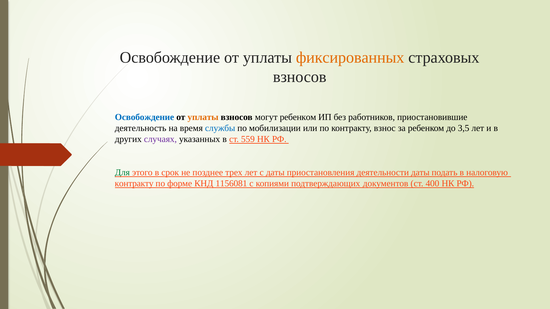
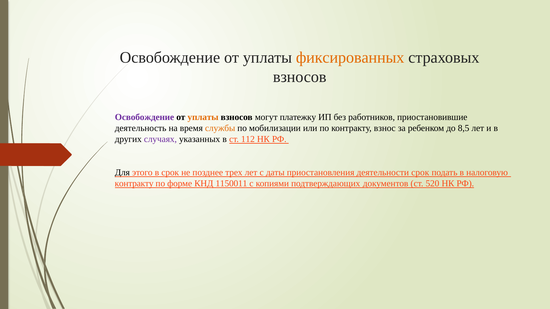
Освобождение colour: blue -> purple (144, 117)
могут ребенком: ребенком -> платежку (298, 117)
службы colour: blue -> orange (220, 128)
3,5: 3,5 -> 8,5 (464, 128)
559: 559 -> 112 (248, 139)
Для colour: green -> black (122, 173)
деятельности даты: даты -> срок (420, 173)
1156081: 1156081 -> 1150011 (231, 184)
400: 400 -> 520 (432, 184)
